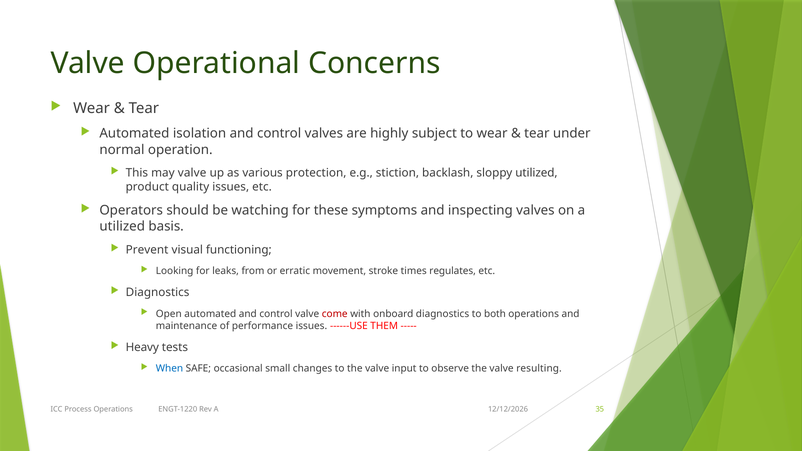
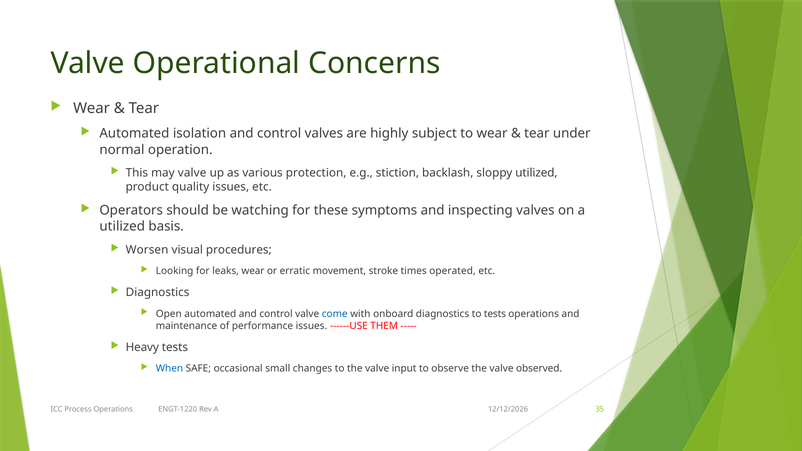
Prevent: Prevent -> Worsen (147, 250)
functioning: functioning -> procedures (239, 250)
leaks from: from -> wear (253, 271)
regulates: regulates -> operated (453, 271)
come colour: red -> blue (335, 314)
to both: both -> tests (495, 314)
resulting: resulting -> observed (539, 369)
